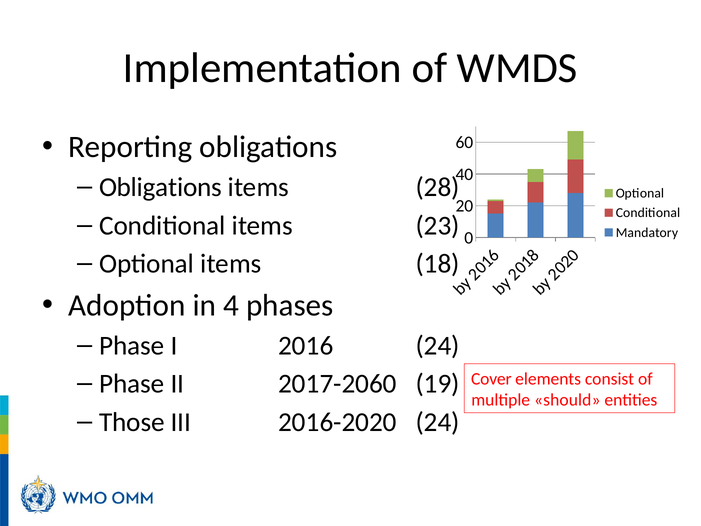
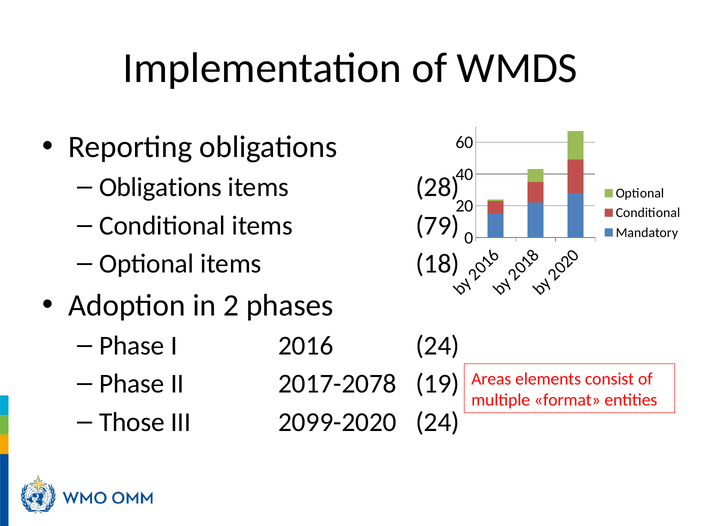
23: 23 -> 79 (438, 226)
in 4: 4 -> 2 (231, 305)
2017-2060: 2017-2060 -> 2017-2078 (337, 384)
Cover: Cover -> Areas (491, 379)
should: should -> format (567, 400)
2016-2020: 2016-2020 -> 2099-2020 (337, 422)
